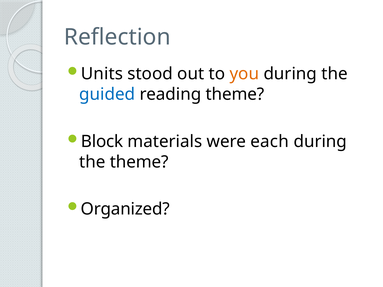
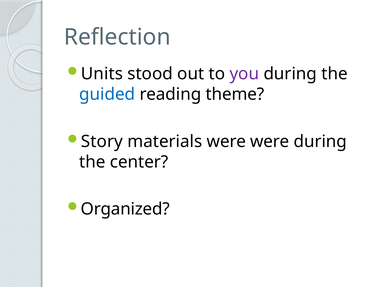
you colour: orange -> purple (244, 74)
Block: Block -> Story (102, 142)
were each: each -> were (270, 142)
the theme: theme -> center (139, 162)
